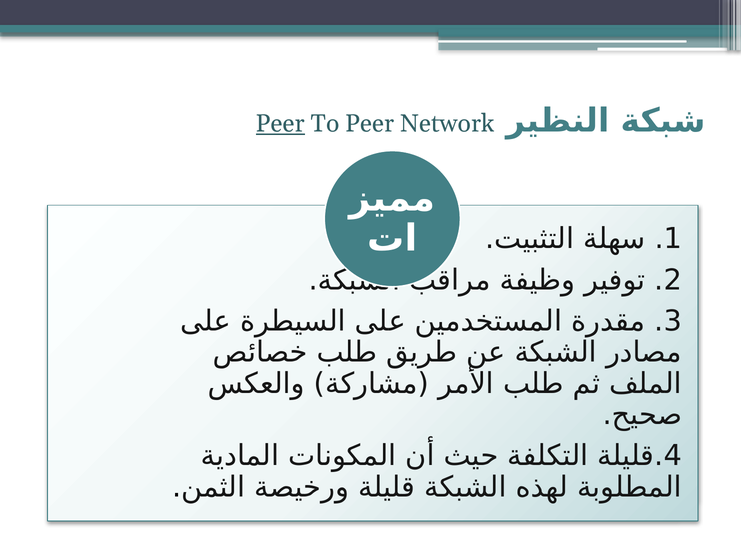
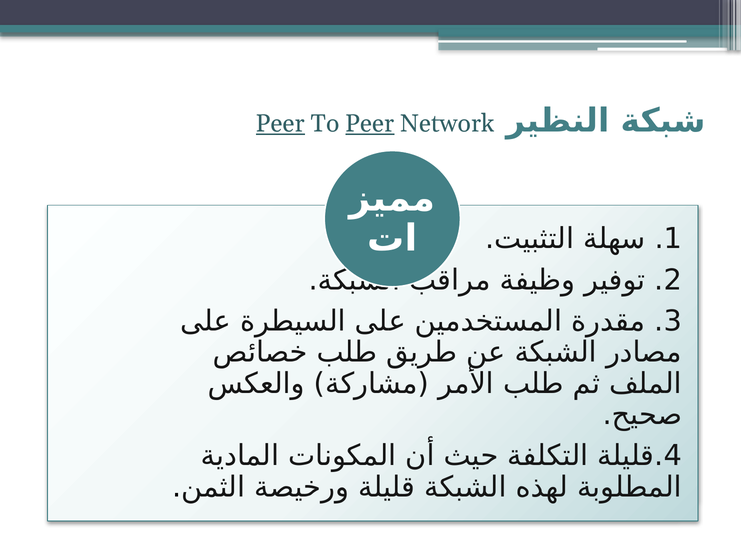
Peer underline: none -> present (370, 124)
